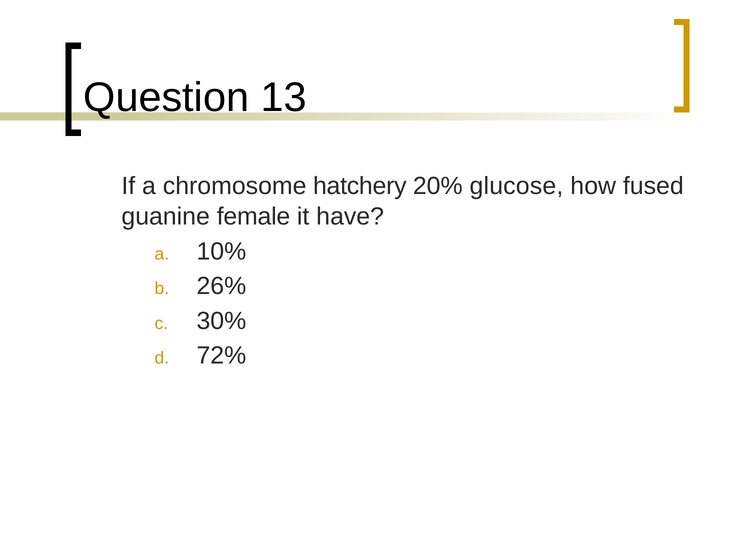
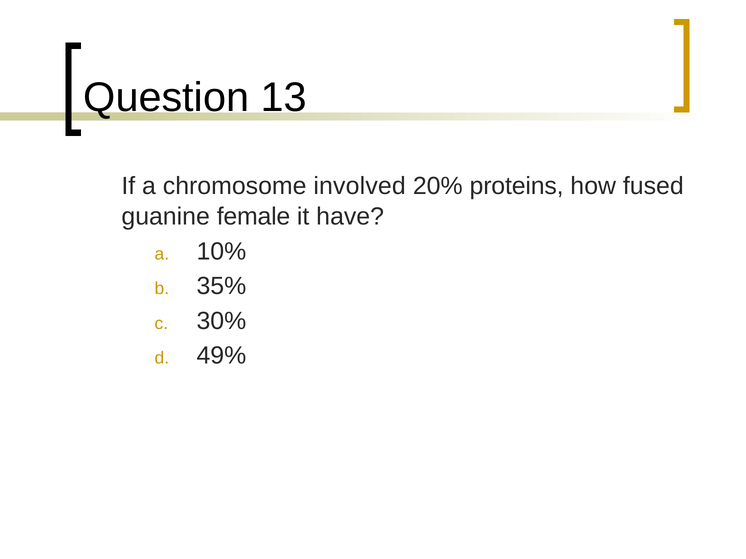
hatchery: hatchery -> involved (360, 186)
glucose: glucose -> proteins (517, 186)
26%: 26% -> 35% (221, 286)
72%: 72% -> 49% (221, 356)
